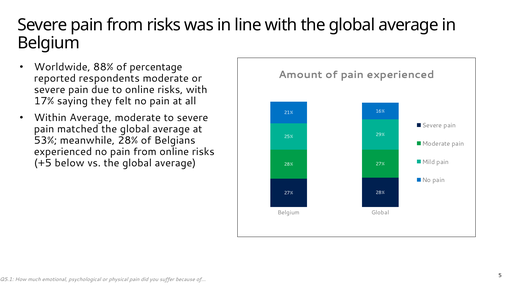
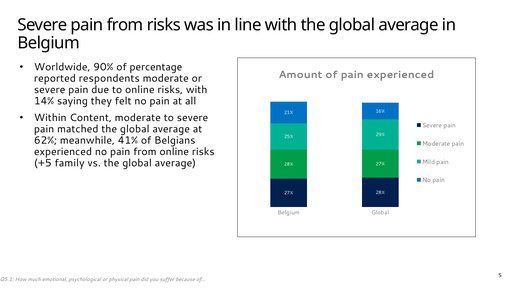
88%: 88% -> 90% (103, 67)
17%: 17% -> 14% (44, 101)
Within Average: Average -> Content (91, 118)
53%: 53% -> 62% (46, 140)
meanwhile 28%: 28% -> 41% (128, 140)
below: below -> family (70, 163)
